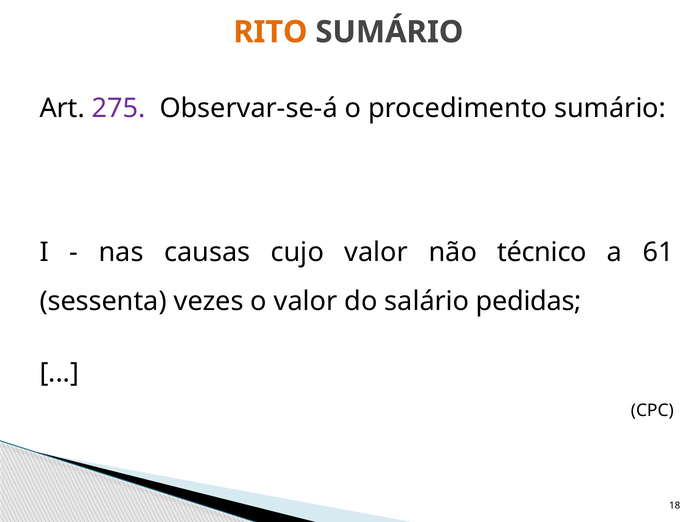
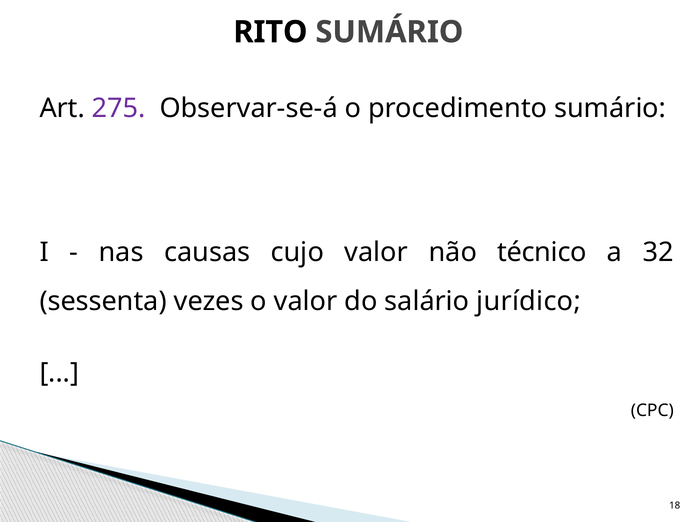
RITO colour: orange -> black (270, 32)
61: 61 -> 32 (658, 253)
pedidas: pedidas -> jurídico (529, 302)
